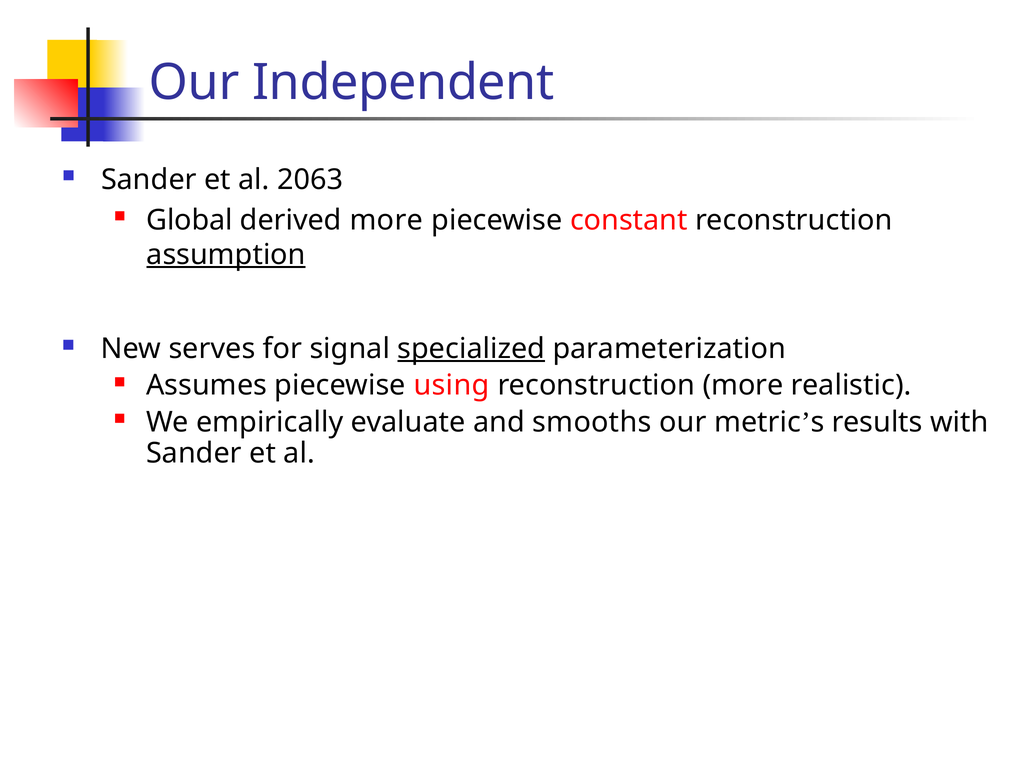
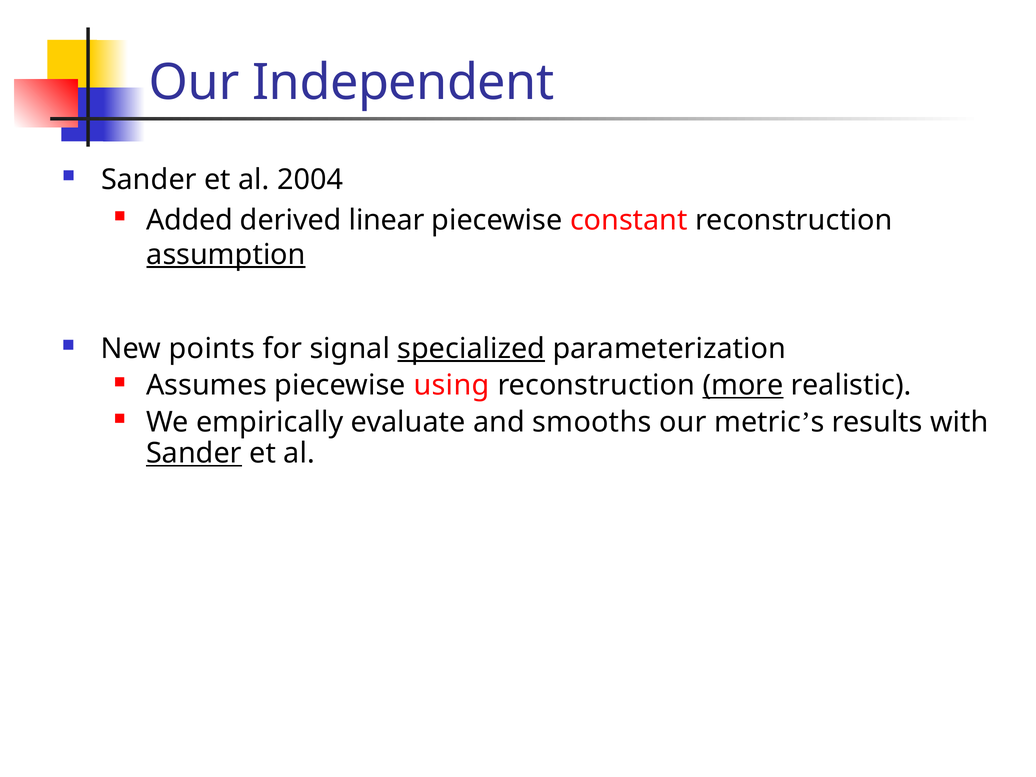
2063: 2063 -> 2004 (310, 180)
Global: Global -> Added (189, 220)
derived more: more -> linear (387, 220)
serves: serves -> points (212, 349)
more underline: none -> present (743, 385)
Sander underline: none -> present (194, 453)
